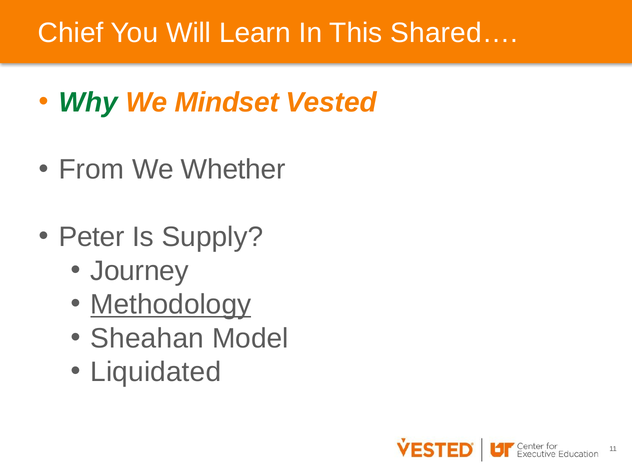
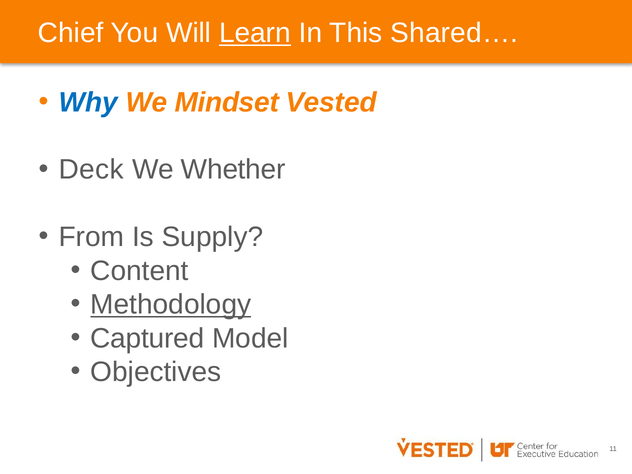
Learn underline: none -> present (255, 33)
Why colour: green -> blue (88, 102)
From: From -> Deck (91, 170)
Peter: Peter -> From (91, 237)
Journey: Journey -> Content (139, 271)
Sheahan: Sheahan -> Captured (147, 338)
Liquidated: Liquidated -> Objectives (156, 372)
